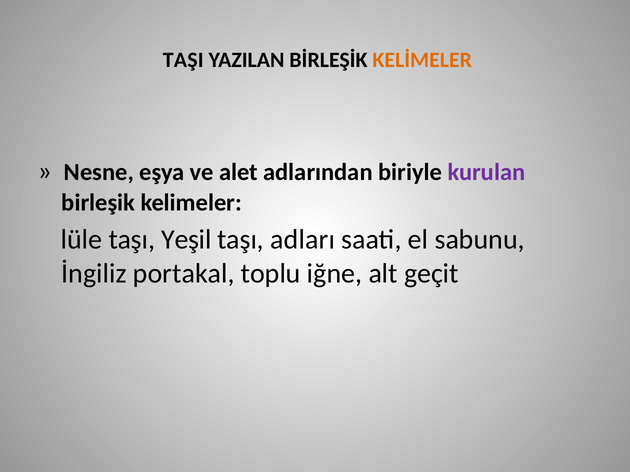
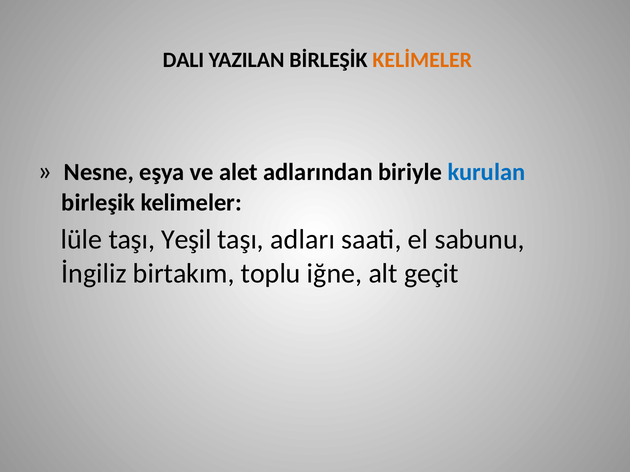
TAŞI: TAŞI -> DALI (183, 60)
kurulan colour: purple -> blue (486, 173)
portakal: portakal -> birtakım (184, 274)
